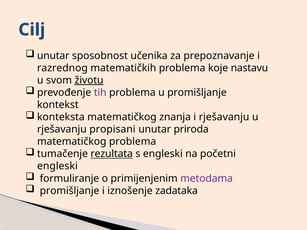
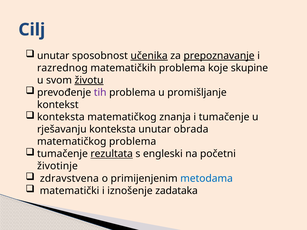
učenika underline: none -> present (149, 56)
prepoznavanje underline: none -> present (219, 56)
nastavu: nastavu -> skupine (249, 68)
i rješavanju: rješavanju -> tumačenje (224, 117)
rješavanju propisani: propisani -> konteksta (113, 129)
priroda: priroda -> obrada (191, 129)
engleski: engleski -> životinje (57, 166)
formuliranje: formuliranje -> zdravstvena (69, 179)
metodama colour: purple -> blue (207, 179)
promišljanje: promišljanje -> matematički (70, 191)
